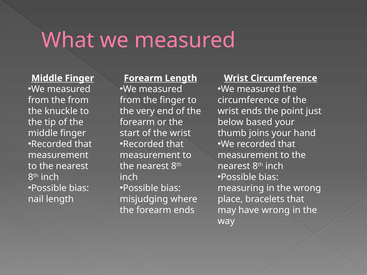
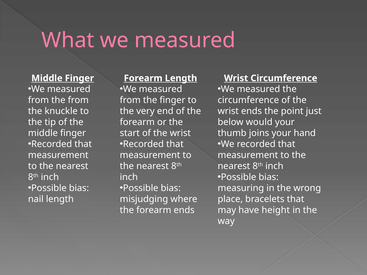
based: based -> would (259, 122)
have wrong: wrong -> height (276, 210)
